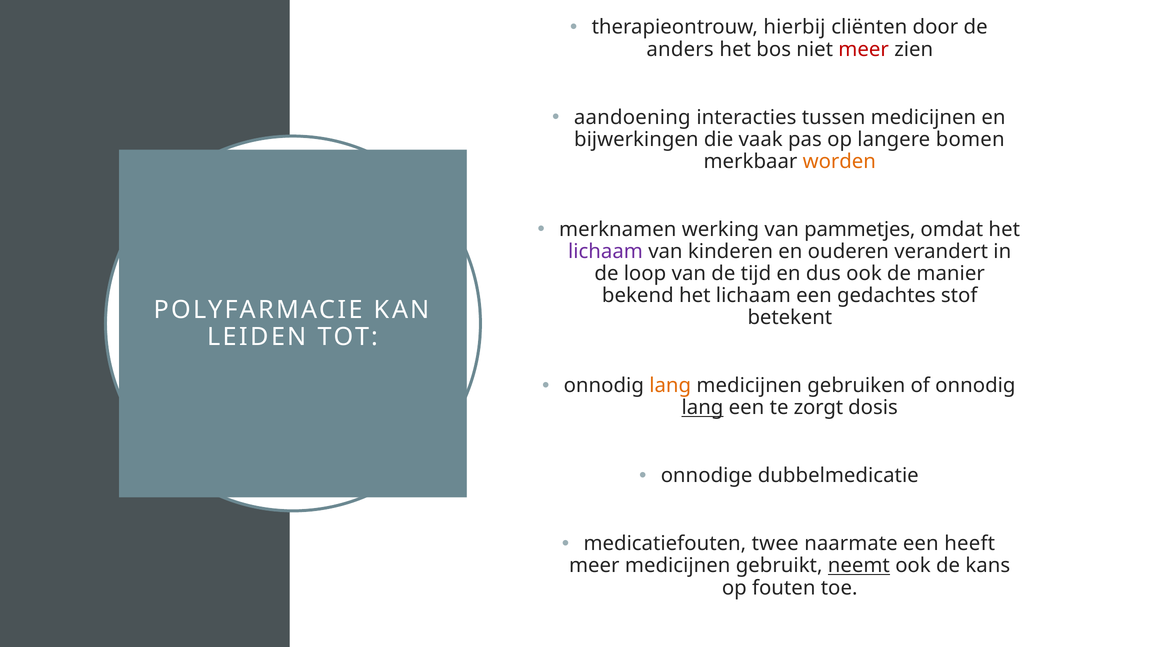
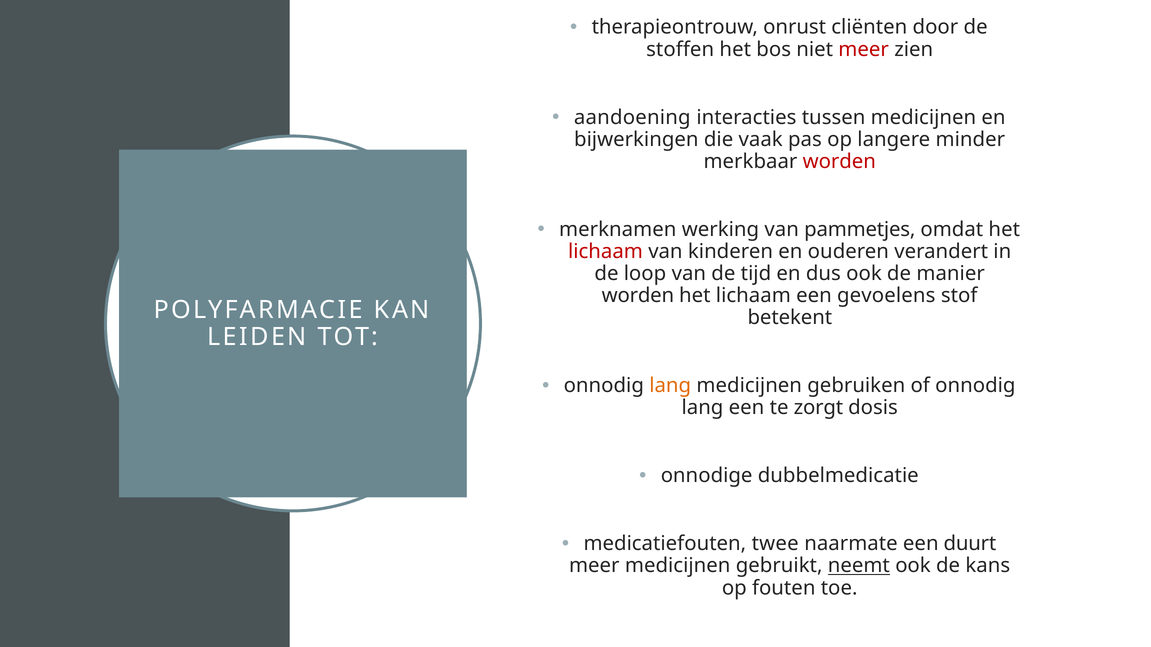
hierbij: hierbij -> onrust (795, 27)
anders: anders -> stoffen (680, 49)
bomen: bomen -> minder (970, 139)
worden colour: orange -> red (839, 162)
lichaam colour: purple -> red (605, 252)
bekend: bekend -> worden (638, 296)
gedachtes: gedachtes -> gevoelens (886, 296)
lang underline: present -> none (702, 408)
heeft: heeft -> duurt (970, 544)
